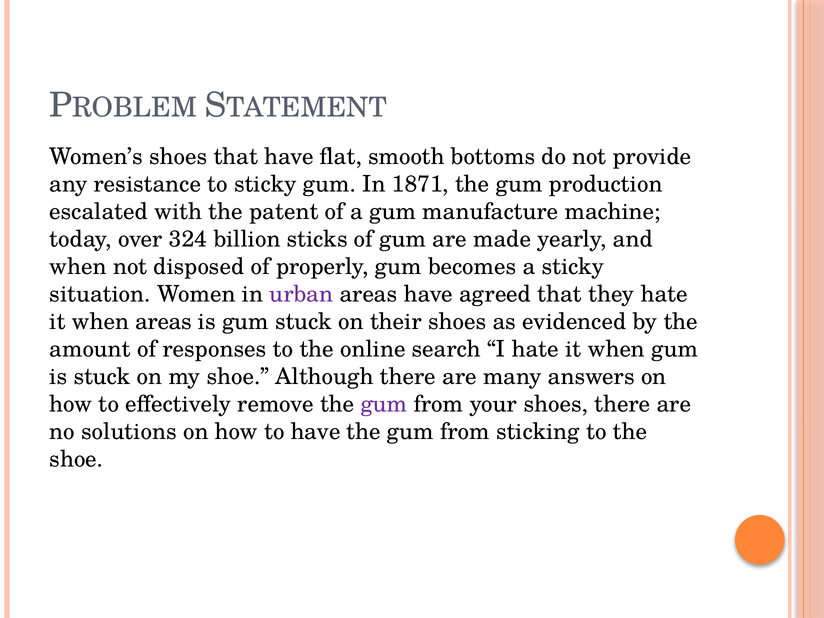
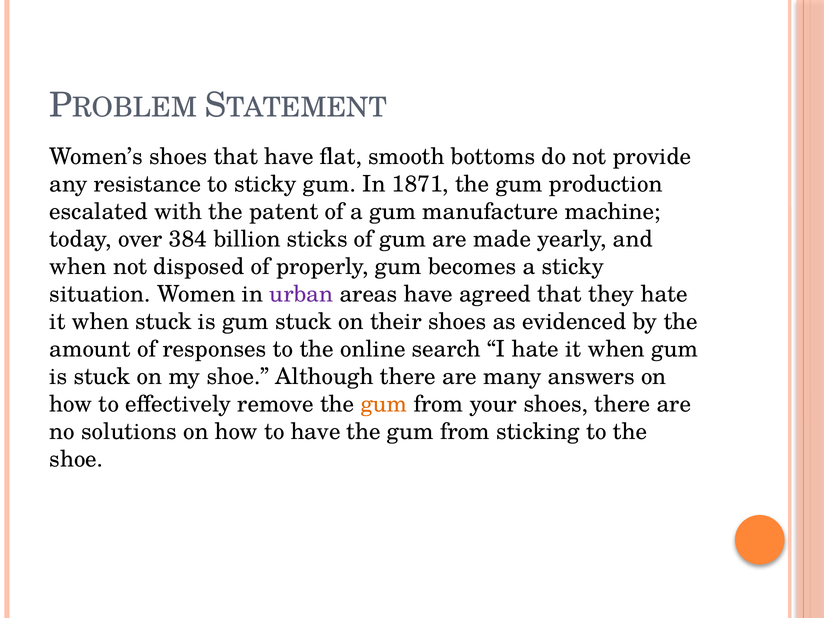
324: 324 -> 384 (188, 239)
when areas: areas -> stuck (164, 322)
gum colour: purple -> orange (384, 404)
